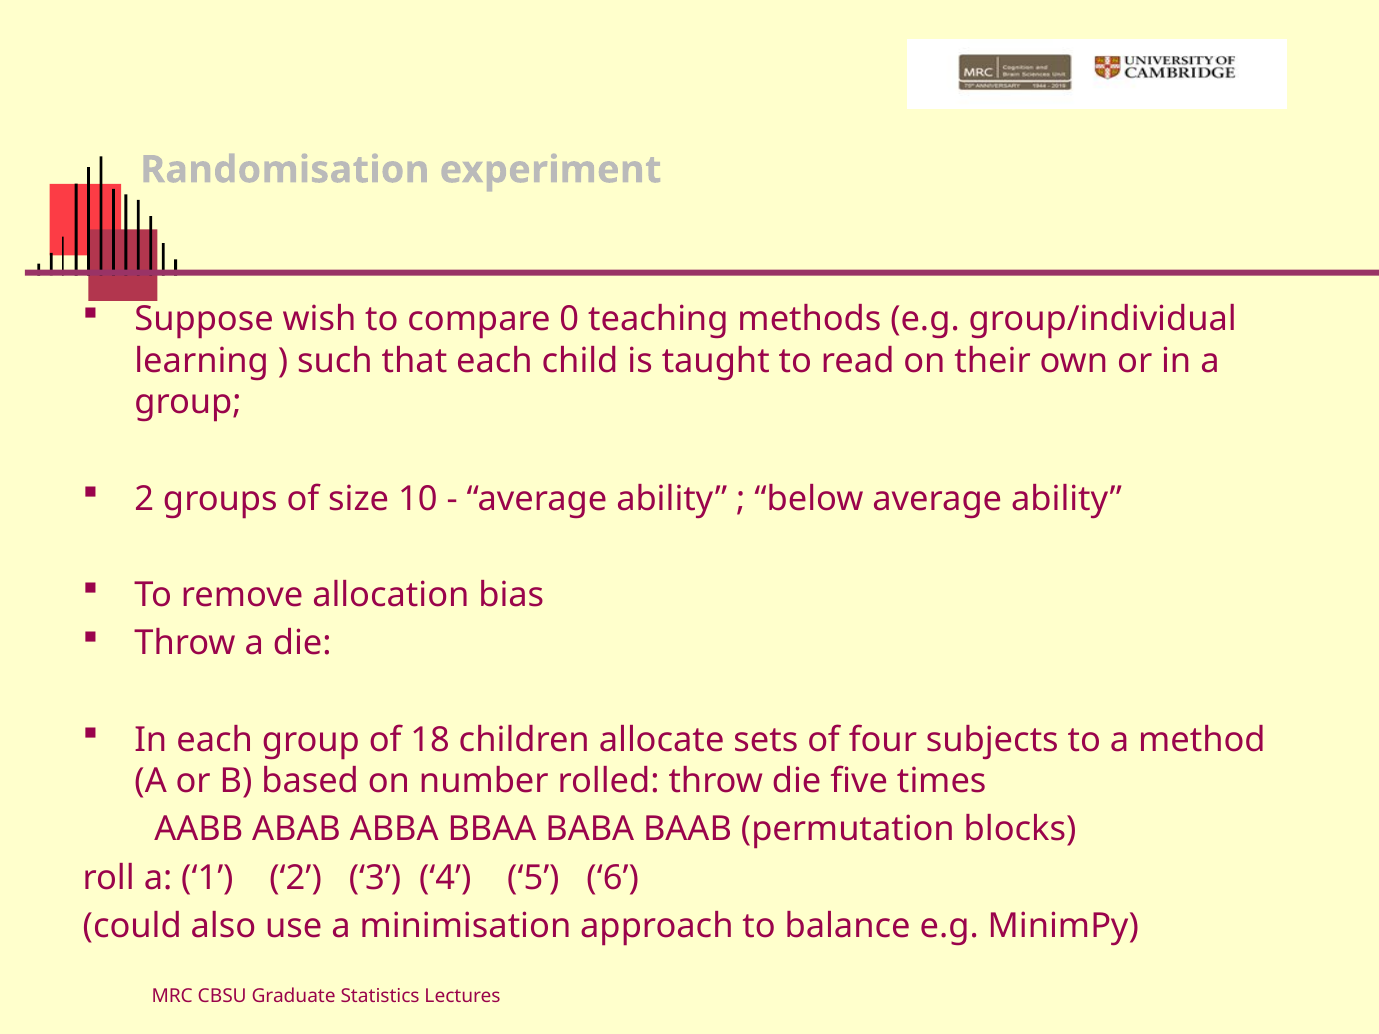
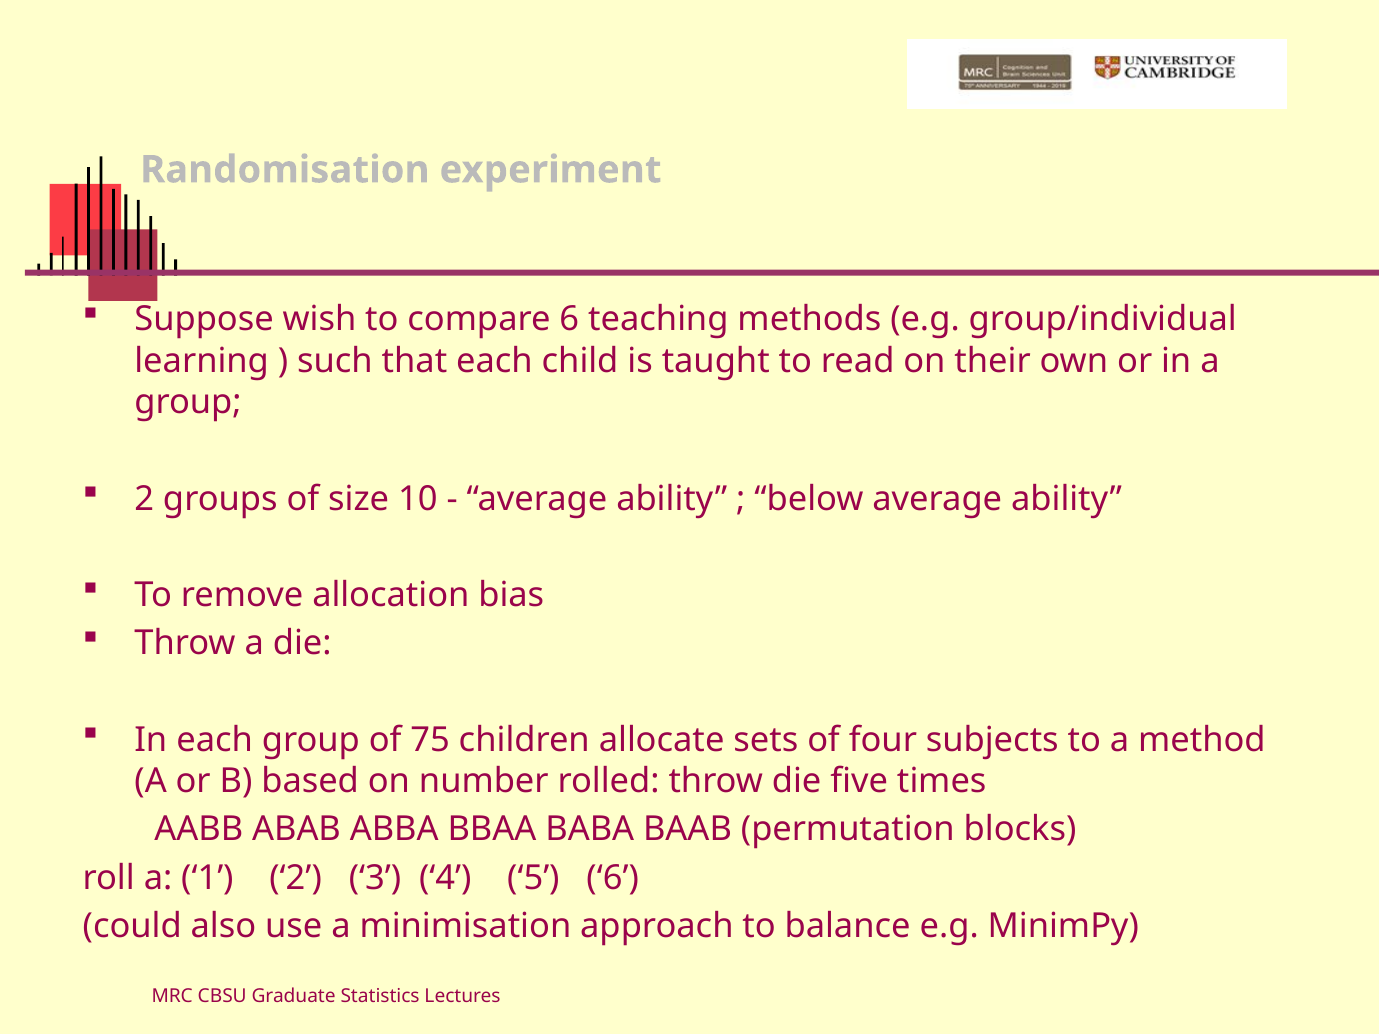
compare 0: 0 -> 6 (569, 320)
18: 18 -> 75 (430, 740)
